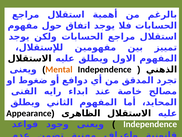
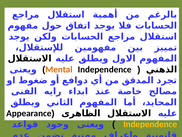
Independence colour: white -> yellow (150, 124)
